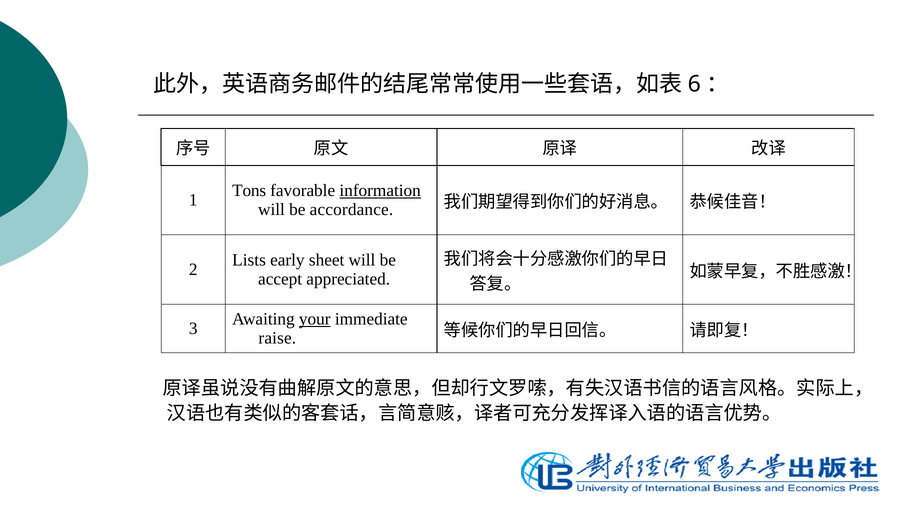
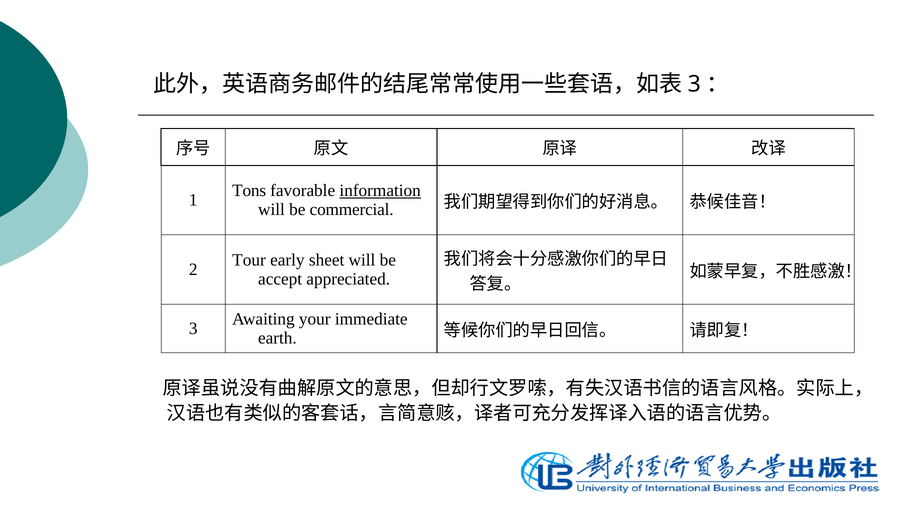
6: 6 -> 3 (694, 84)
accordance: accordance -> commercial (352, 210)
Lists: Lists -> Tour (249, 260)
your underline: present -> none (315, 319)
raise: raise -> earth (277, 338)
